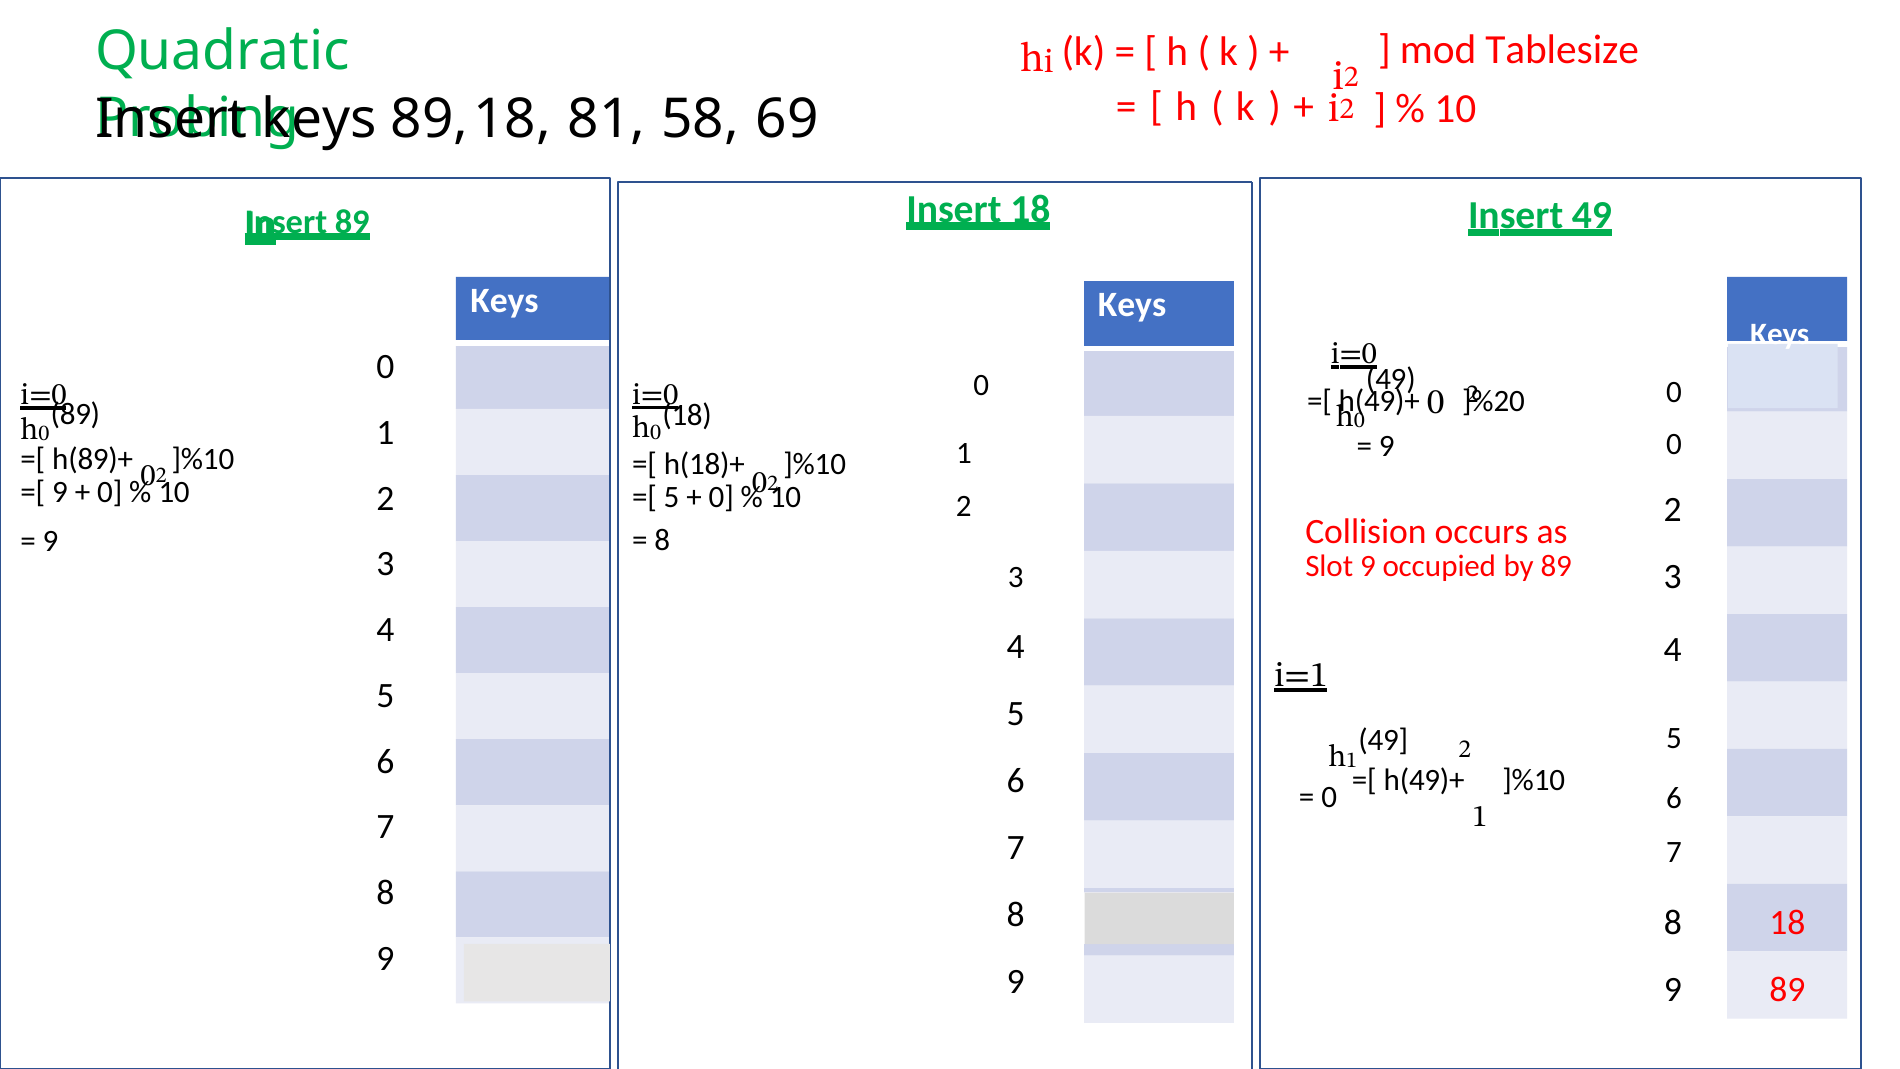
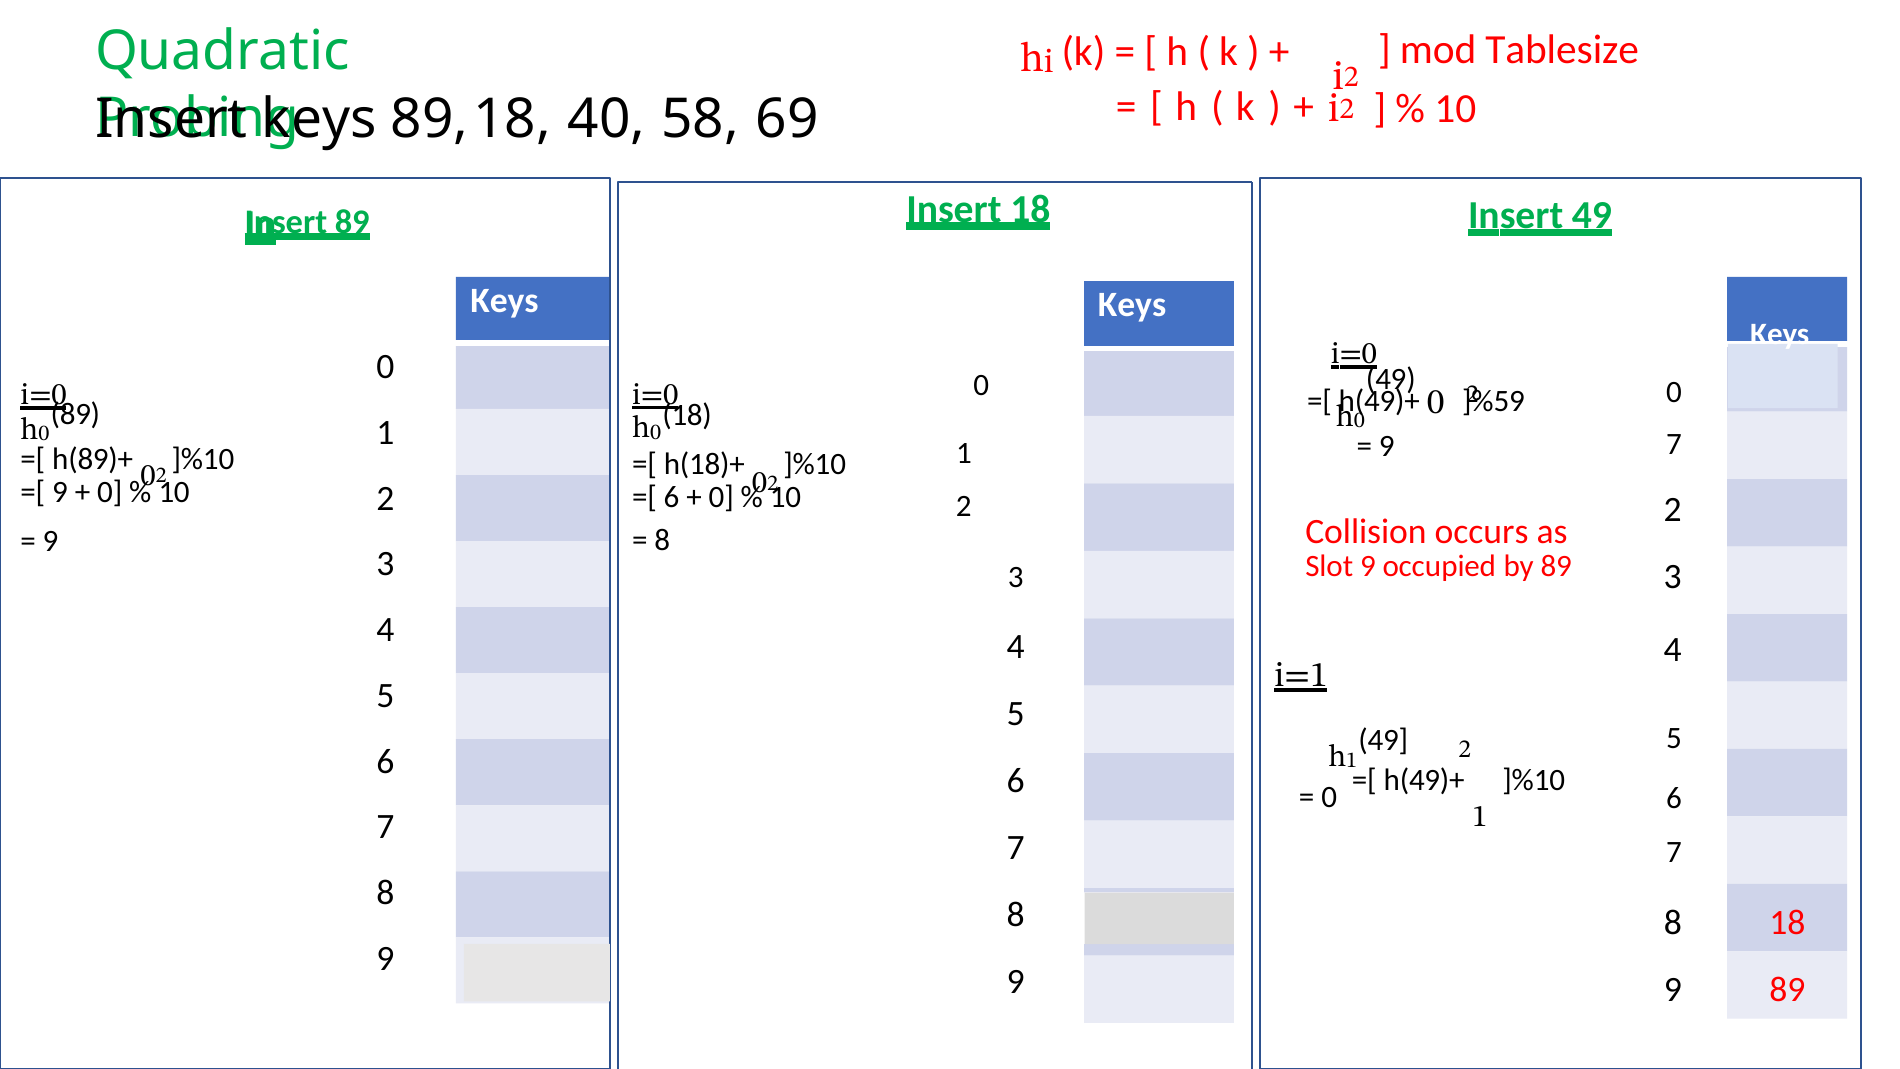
81: 81 -> 40 (607, 120)
]%20: ]%20 -> ]%59 (1493, 401)
9 0: 0 -> 7 (1674, 444)
5: 5 -> 6 (672, 497)
